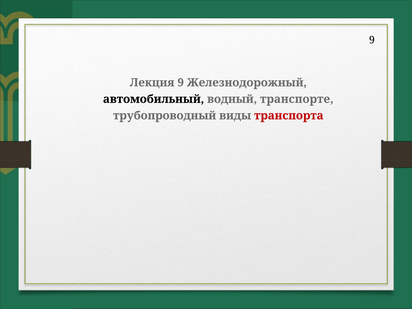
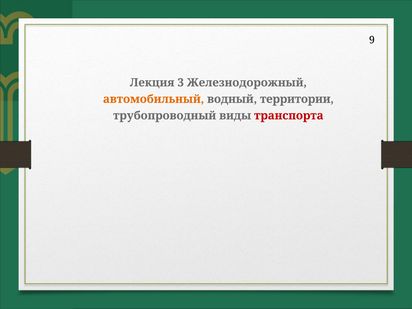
Лекция 9: 9 -> 3 (181, 83)
автомобильный colour: black -> orange (154, 99)
транспорте: транспорте -> территории (297, 99)
